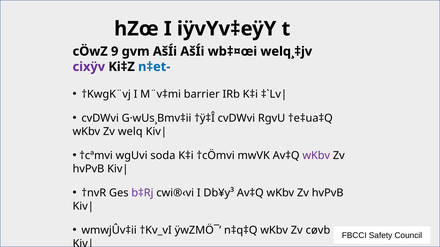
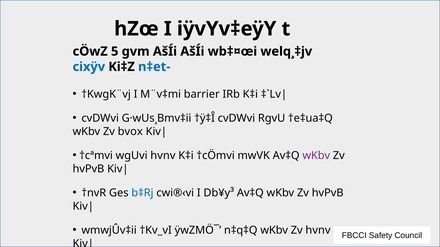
9: 9 -> 5 (115, 51)
cixÿv colour: purple -> blue (89, 67)
welq: welq -> bvox (130, 132)
wgUvi soda: soda -> hvnv (163, 156)
b‡Rj colour: purple -> blue (142, 193)
Zv cøvb: cøvb -> hvnv (318, 231)
